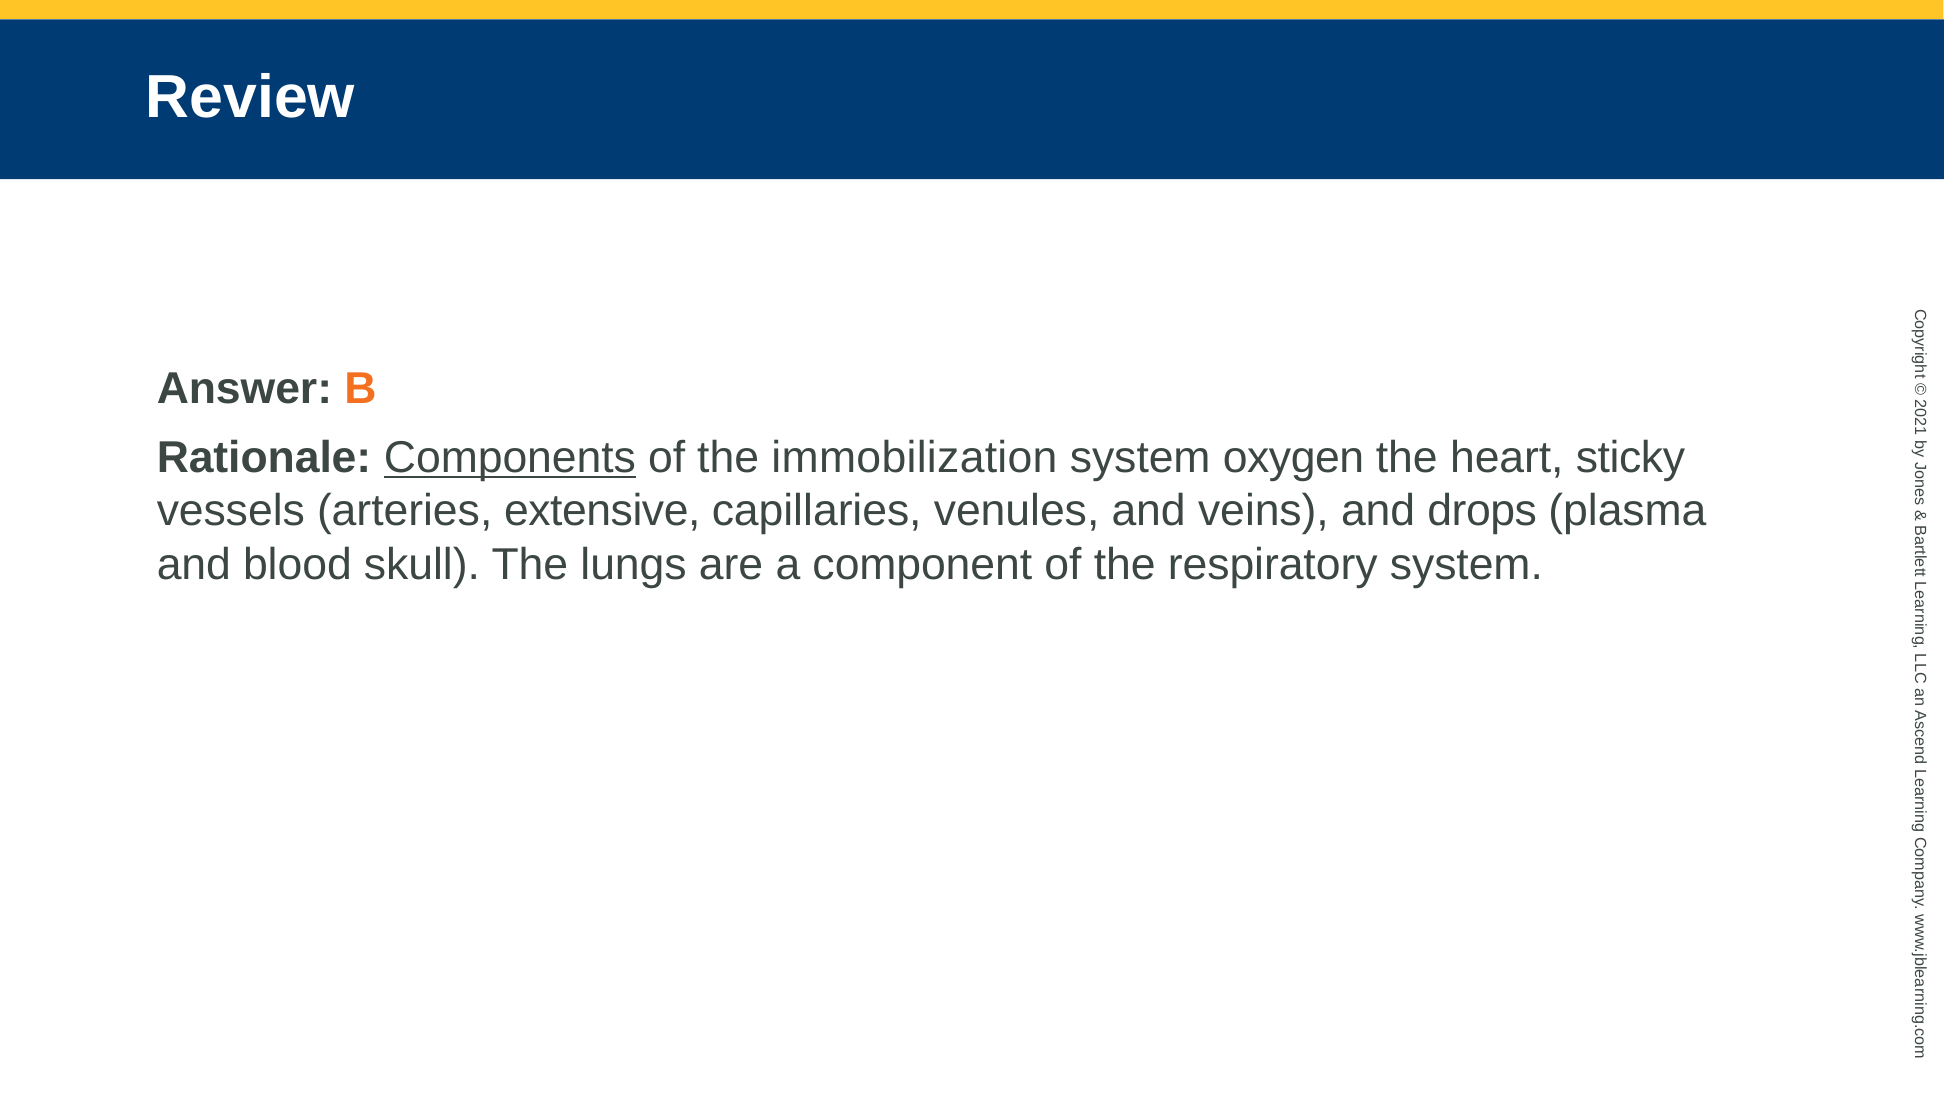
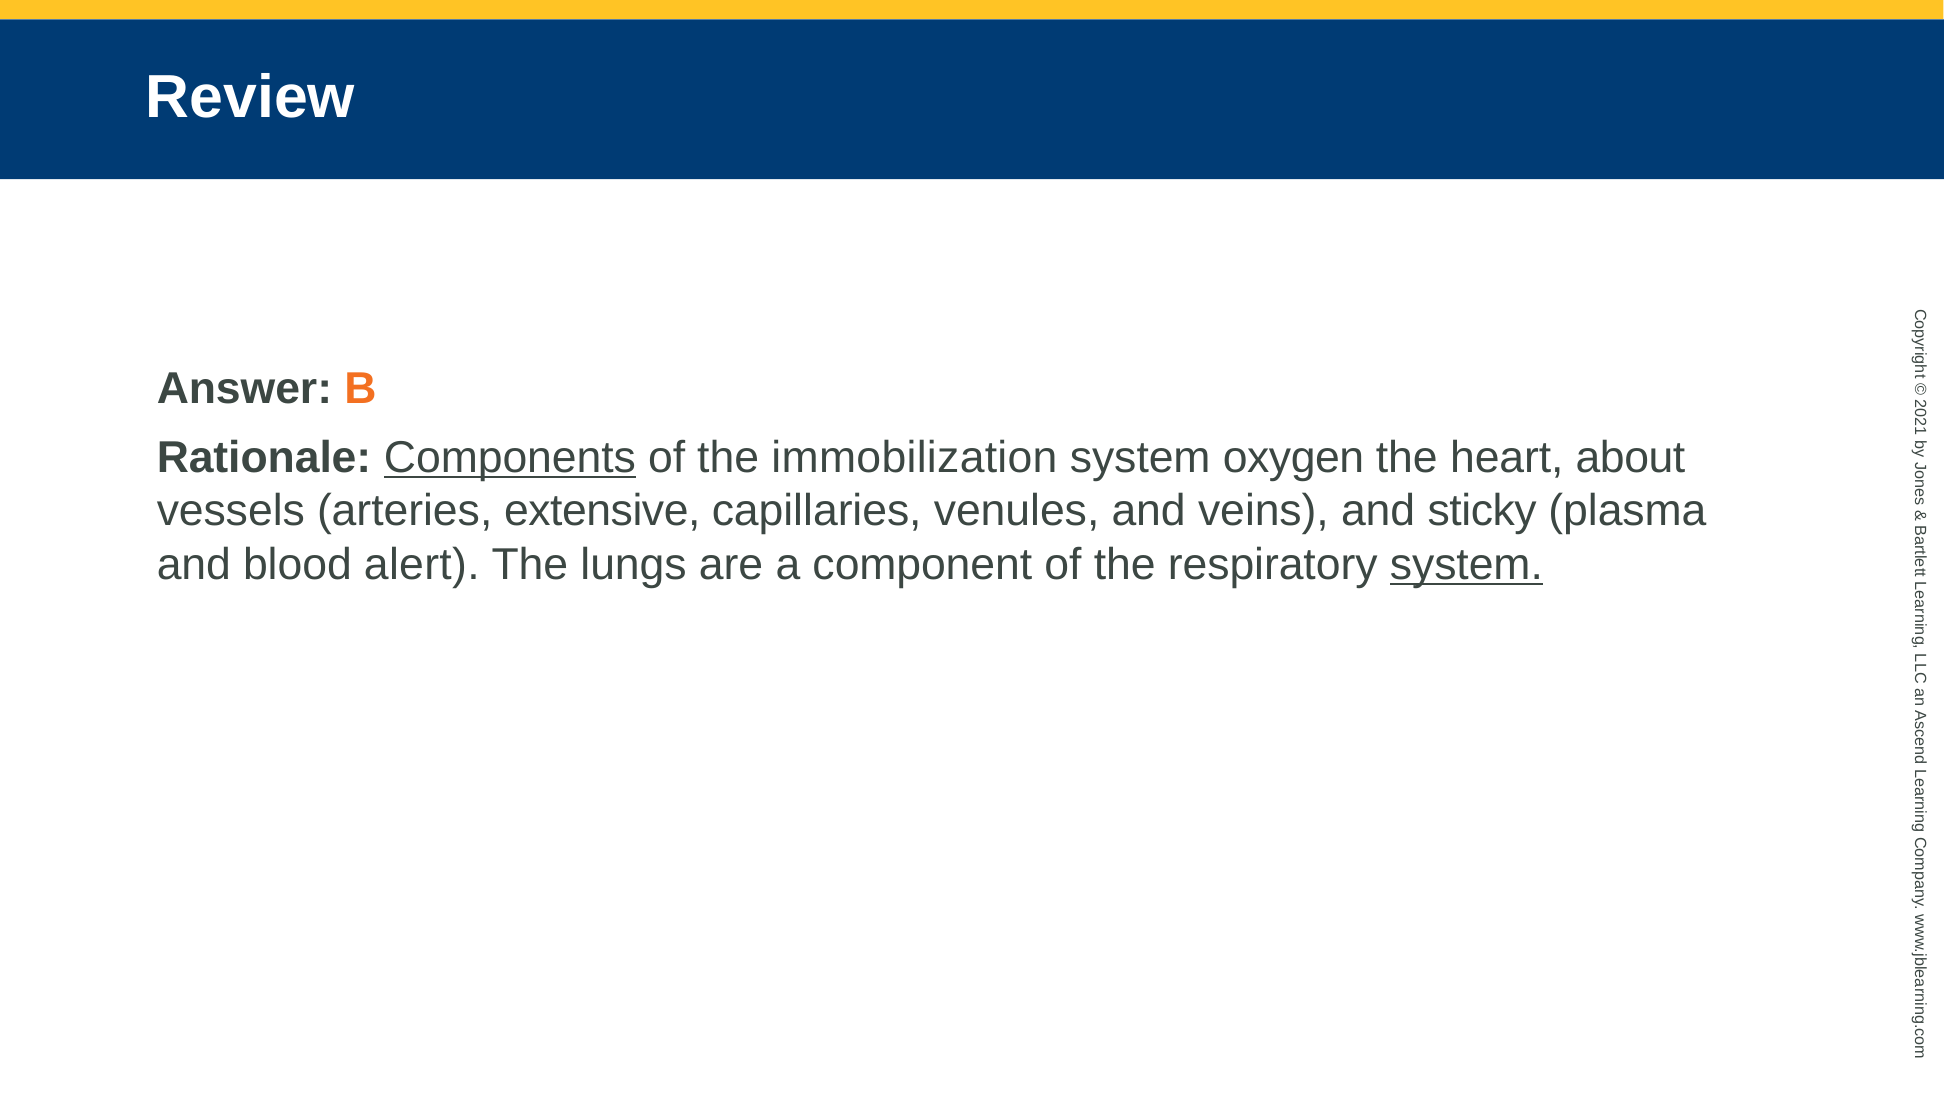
sticky: sticky -> about (1630, 458)
drops: drops -> sticky (1482, 511)
skull: skull -> alert (422, 564)
system underline: none -> present (1466, 564)
